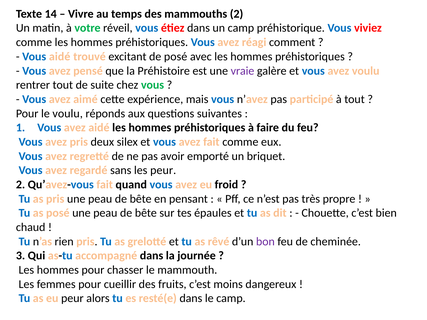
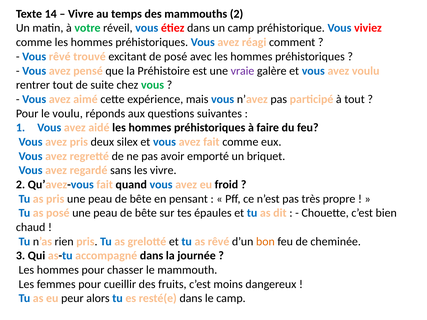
Vous aidé: aidé -> rêvé (60, 57)
les peur: peur -> vivre (163, 170)
bon colour: purple -> orange (265, 242)
